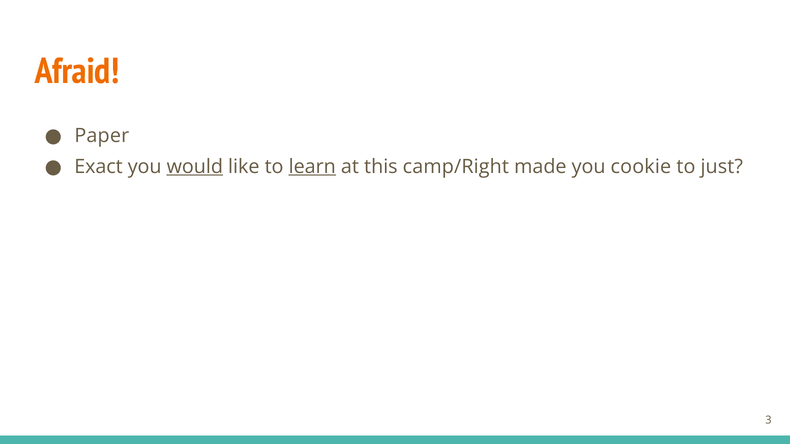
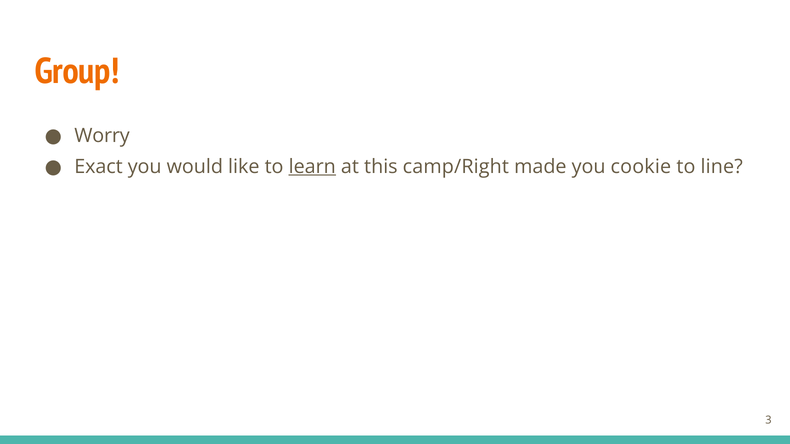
Afraid: Afraid -> Group (77, 71)
Paper: Paper -> Worry (102, 136)
would underline: present -> none (195, 167)
just: just -> line (722, 167)
